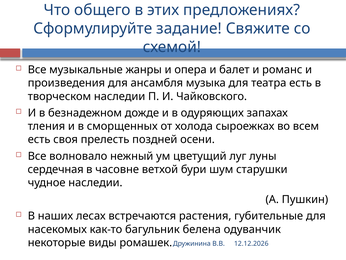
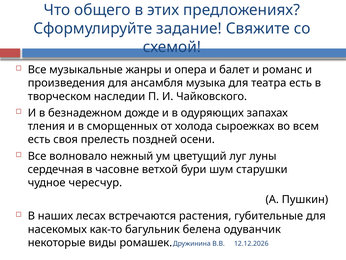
чудное наследии: наследии -> чересчур (95, 182)
